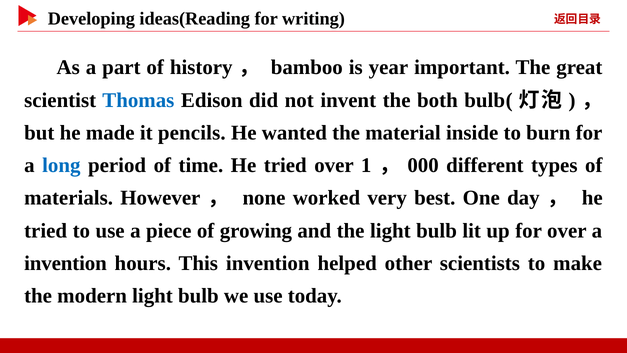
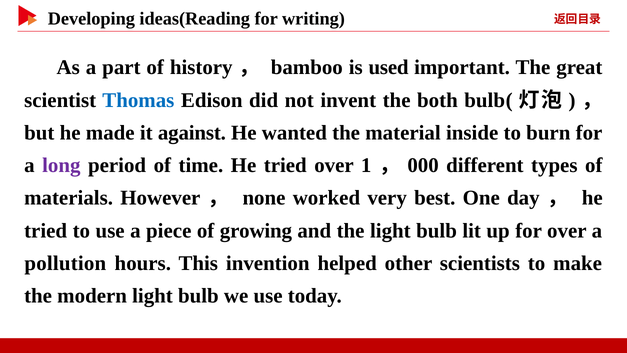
year: year -> used (389, 67)
pencils: pencils -> against (192, 133)
long colour: blue -> purple (61, 165)
invention: invention -> pollution (65, 263)
